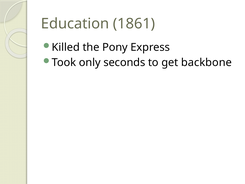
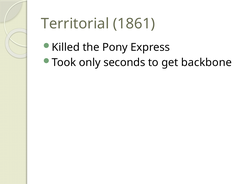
Education: Education -> Territorial (75, 24)
